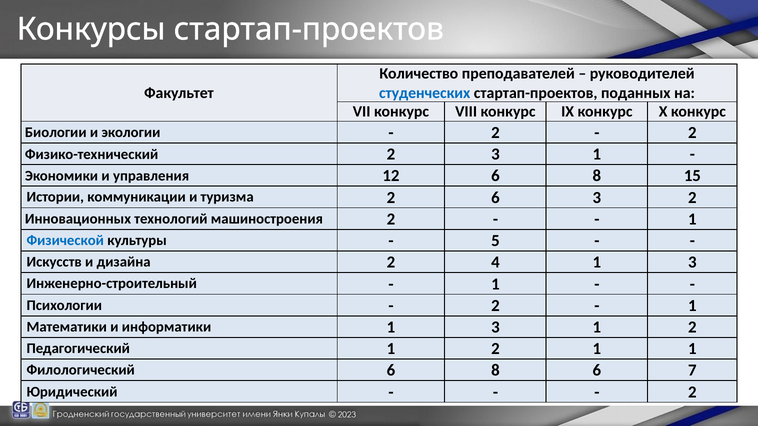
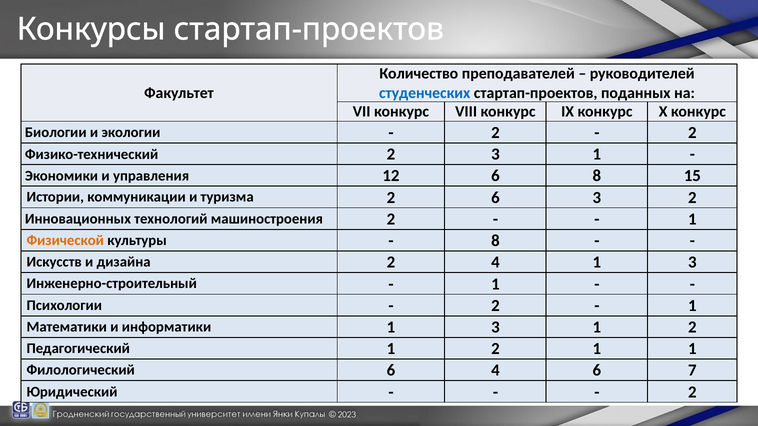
Физической colour: blue -> orange (65, 241)
5: 5 -> 8 (495, 241)
Филологический 6 8: 8 -> 4 (495, 371)
